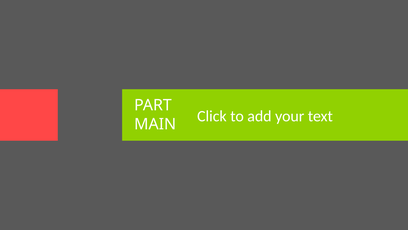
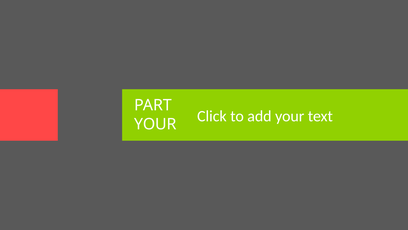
MAIN: MAIN -> YOUR (155, 124)
